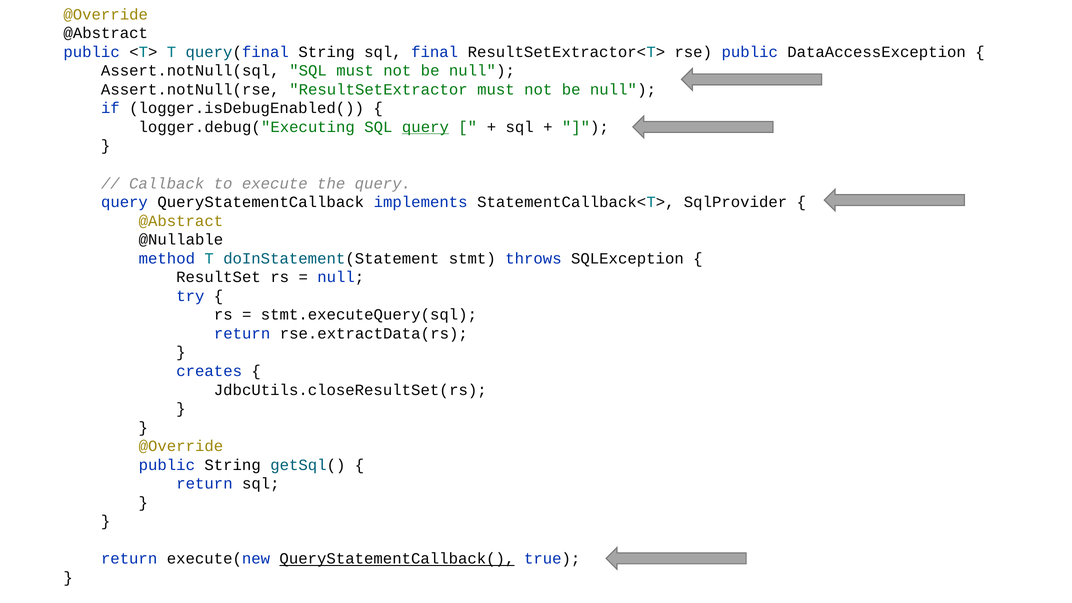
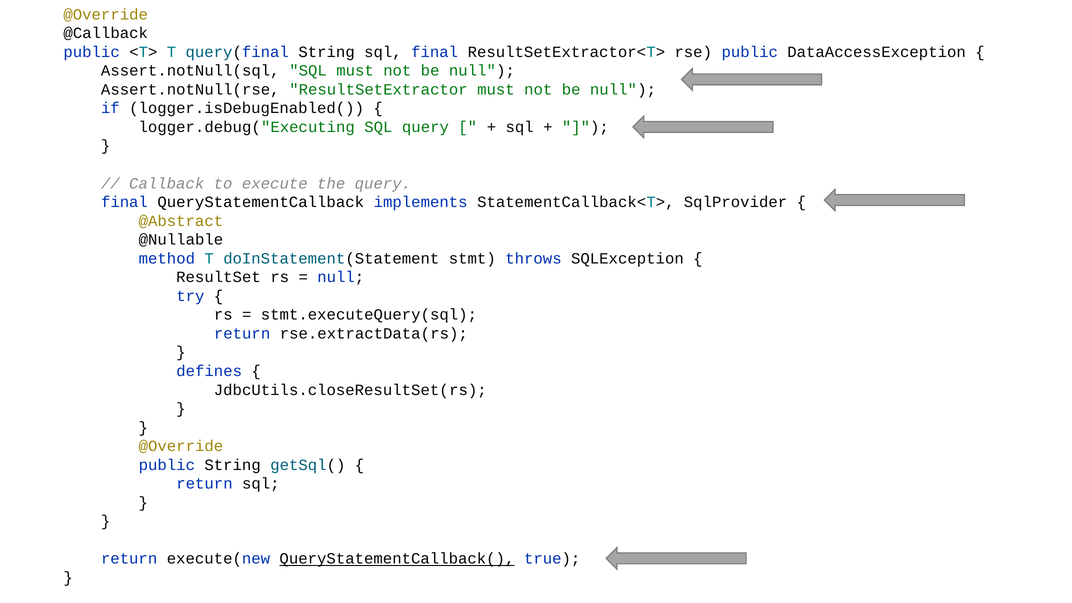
@Abstract: @Abstract -> @Callback (106, 33)
query underline: present -> none (425, 127)
query: query -> final (124, 202)
creates: creates -> defines (209, 371)
